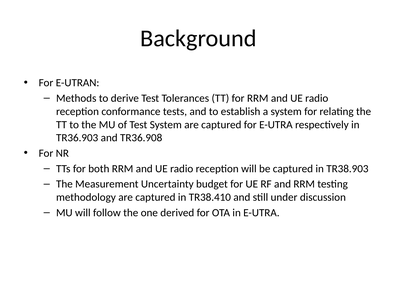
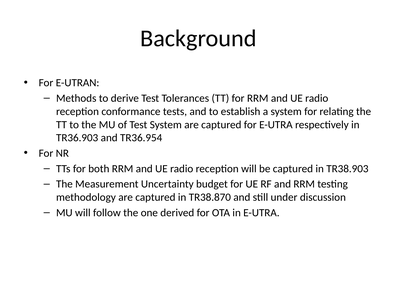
TR36.908: TR36.908 -> TR36.954 (141, 138)
TR38.410: TR38.410 -> TR38.870 (210, 198)
